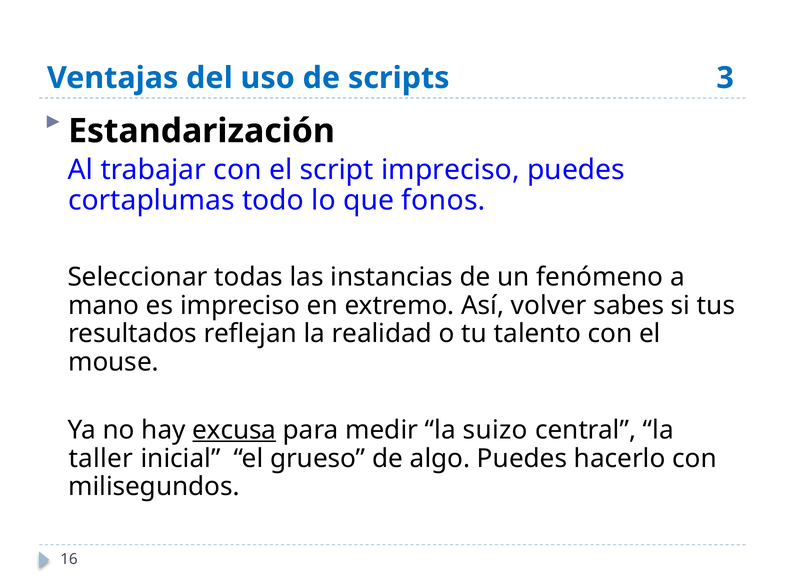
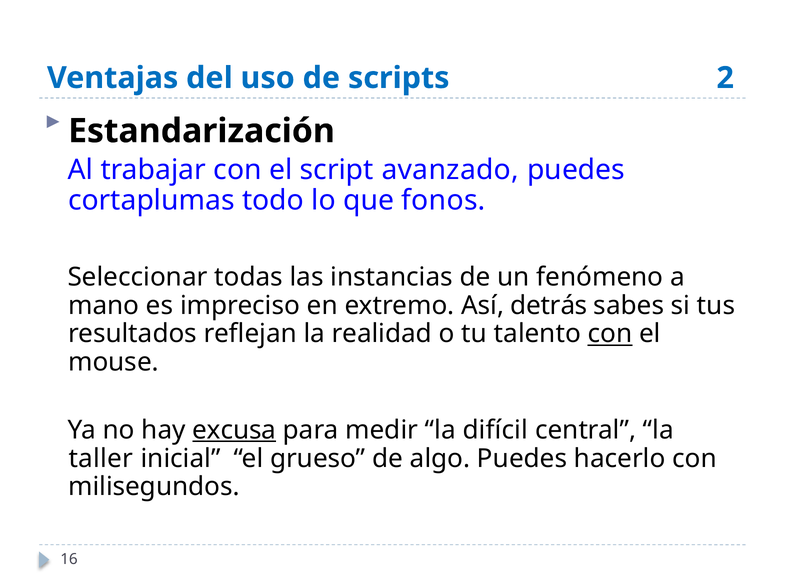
3: 3 -> 2 (725, 78)
script impreciso: impreciso -> avanzado (450, 170)
volver: volver -> detrás (549, 306)
con underline: none -> present (610, 334)
suizo: suizo -> difícil (495, 431)
